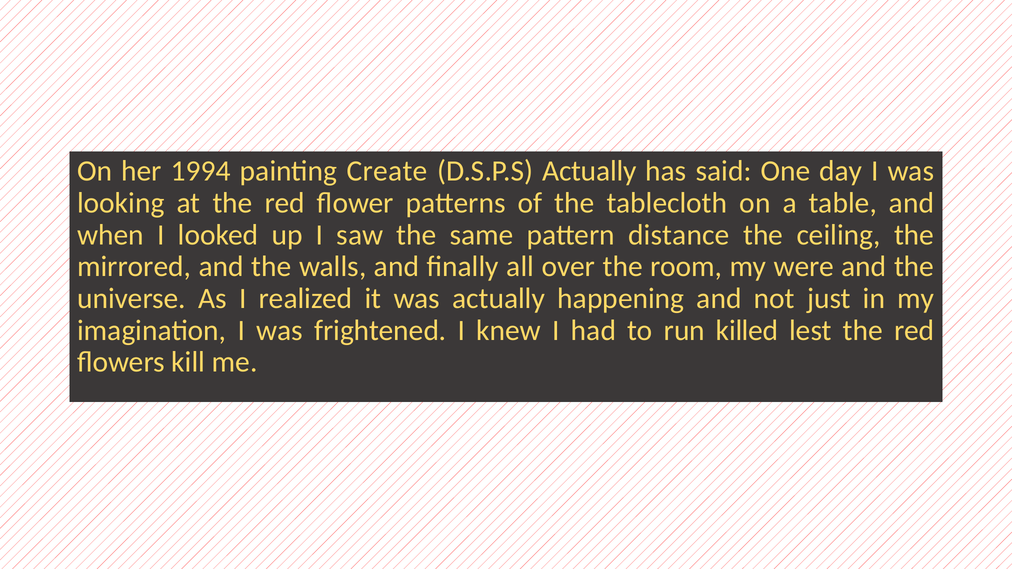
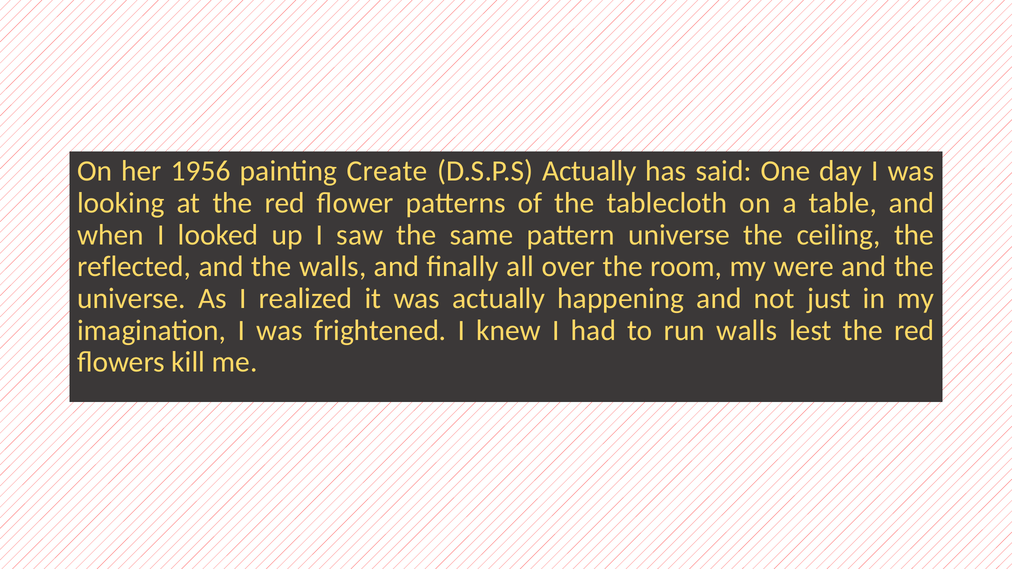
1994: 1994 -> 1956 (201, 171)
pattern distance: distance -> universe (679, 235)
mirrored: mirrored -> reflected (134, 267)
run killed: killed -> walls (747, 331)
